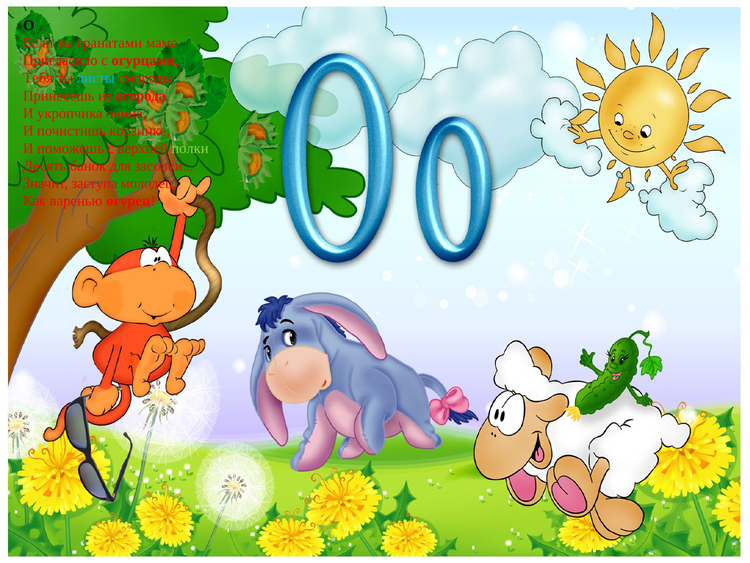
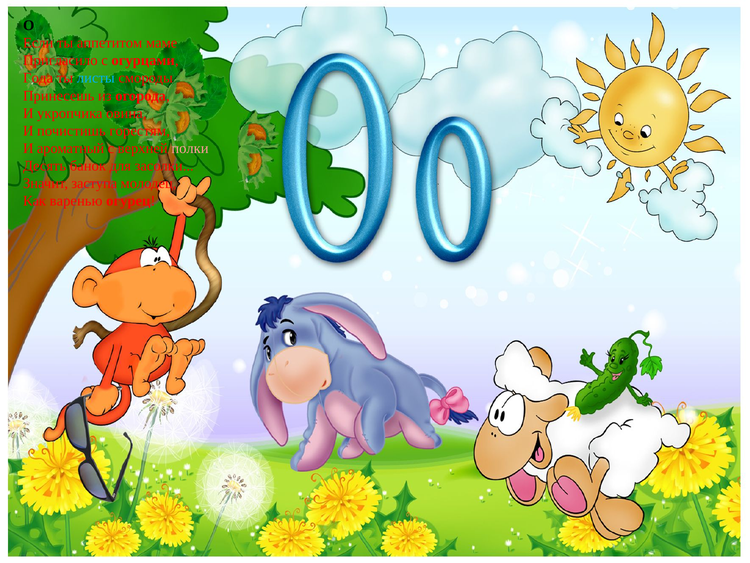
гранатами: гранатами -> аппетитом (110, 43)
Тебя: Тебя -> Года (38, 78)
корзинке: корзинке -> горестям (140, 131)
поможешь: поможешь -> ароматный (71, 148)
полки colour: light green -> pink (190, 148)
